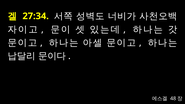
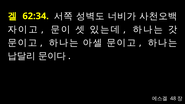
27:34: 27:34 -> 62:34 (36, 16)
